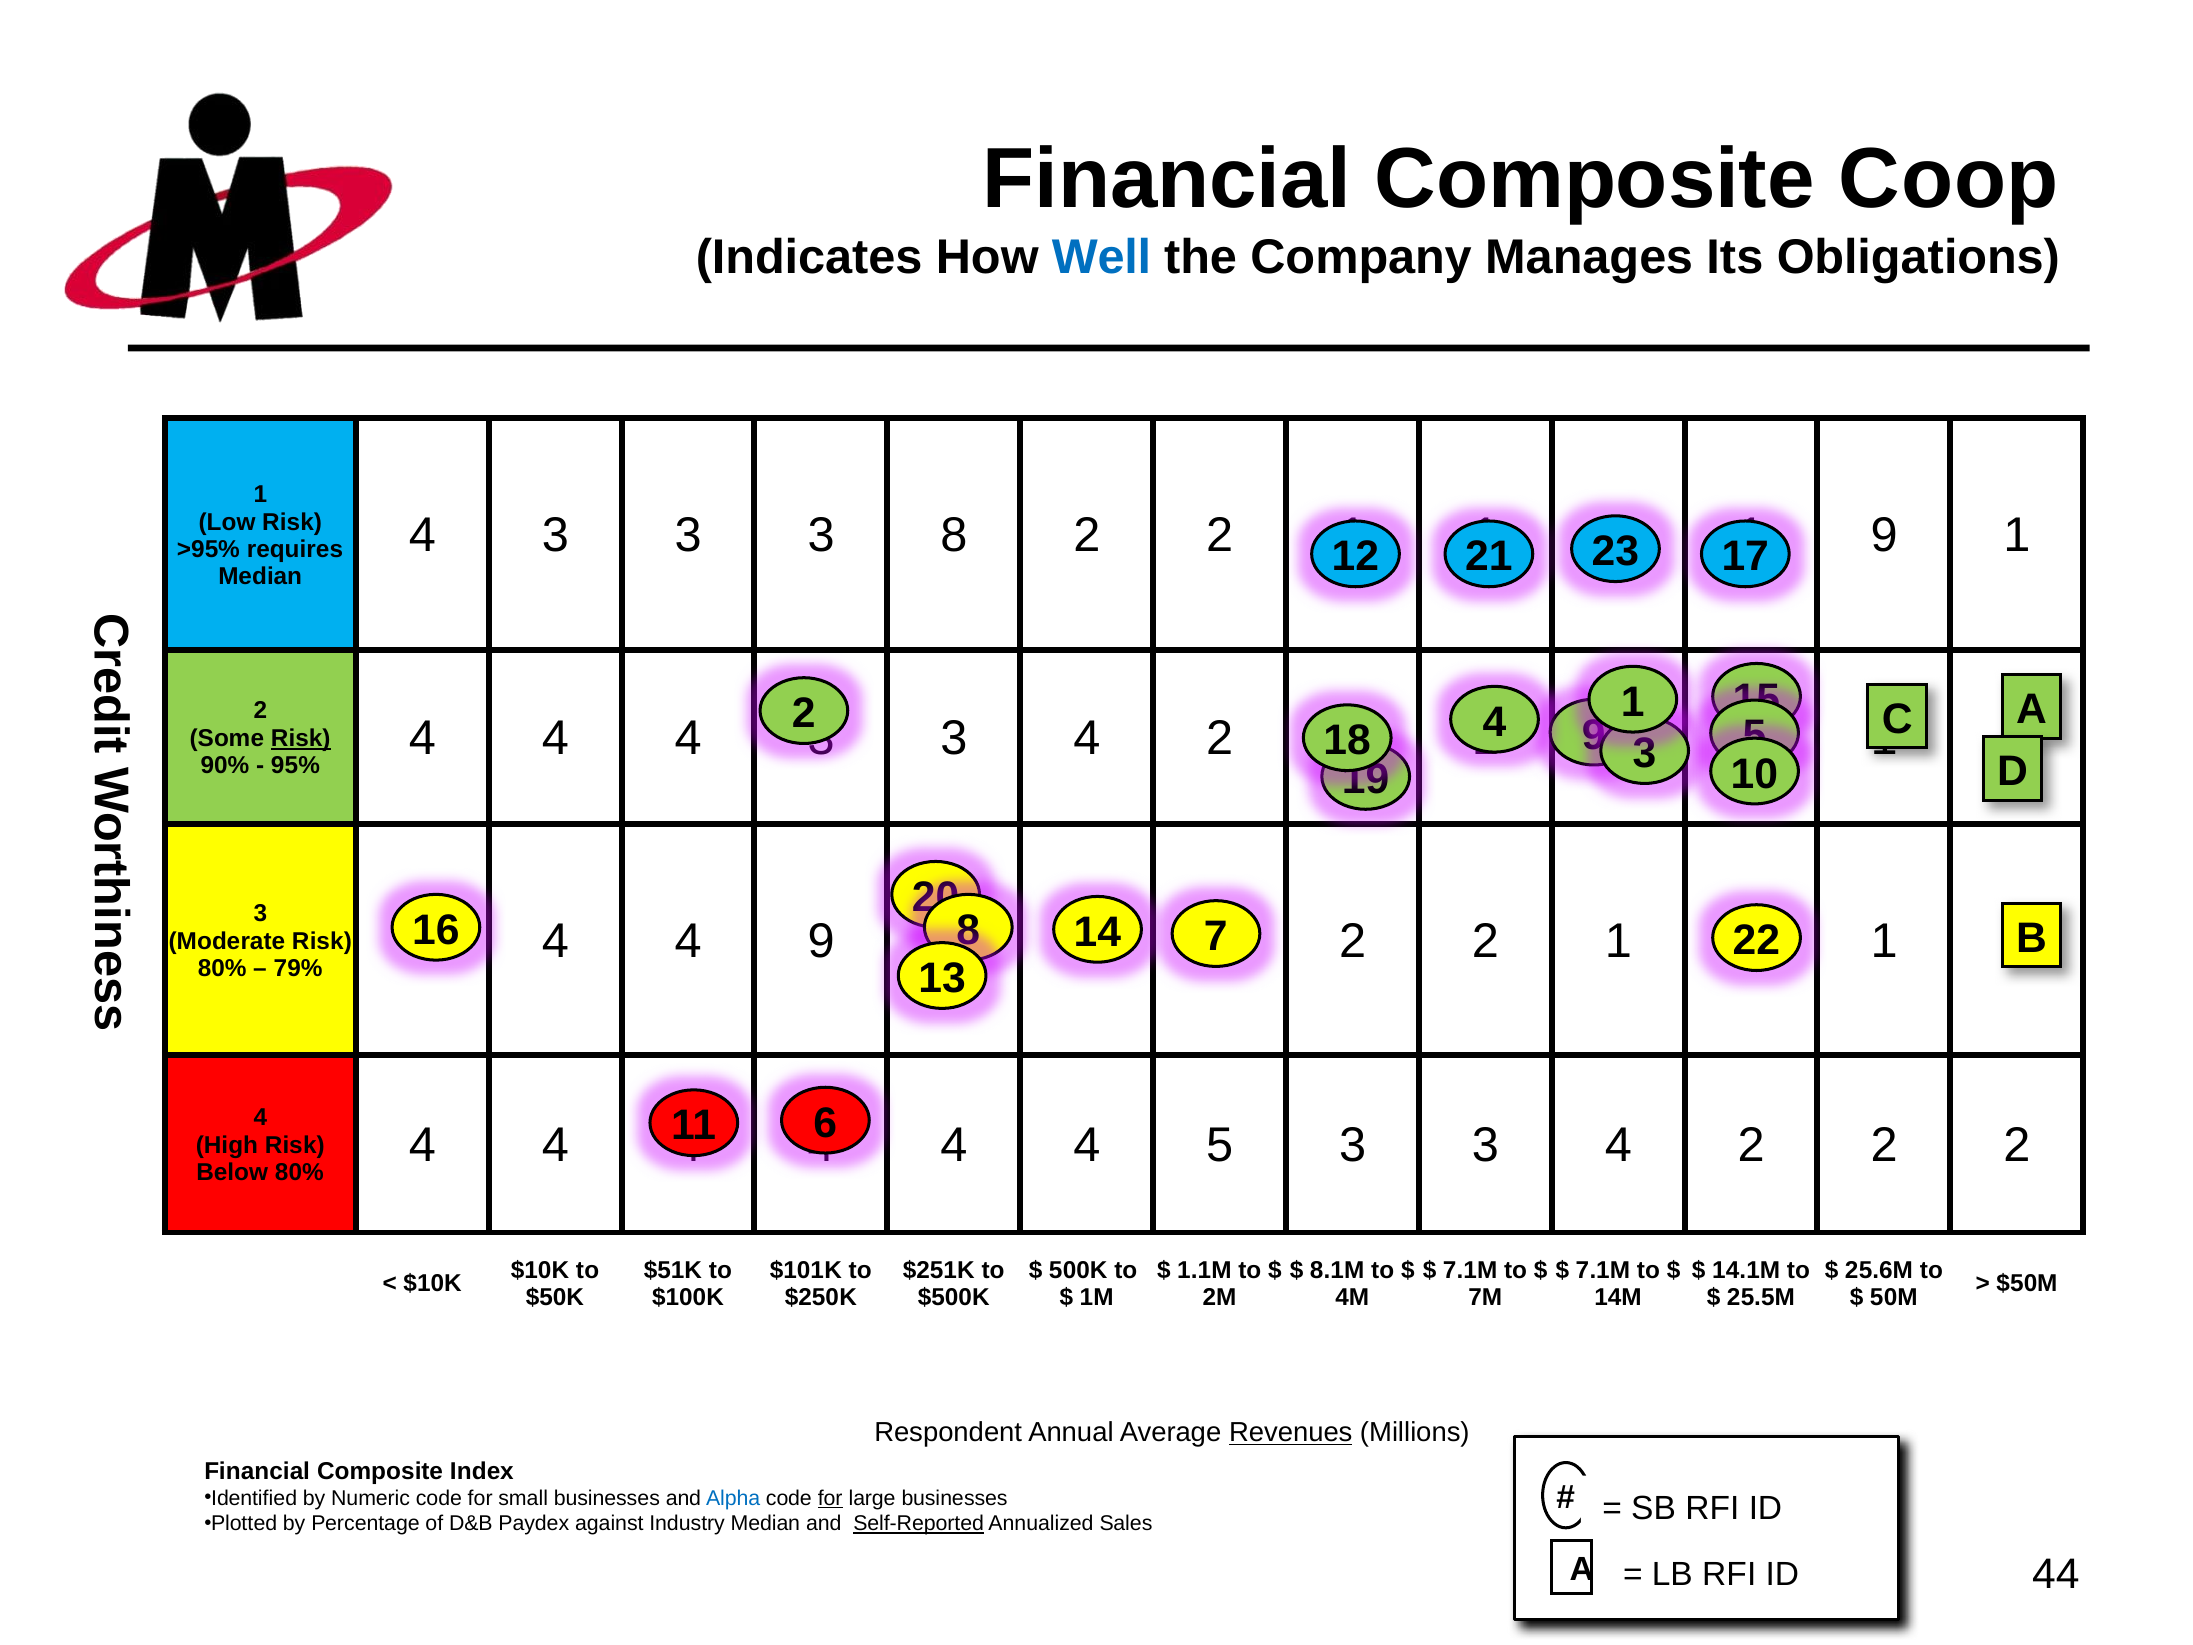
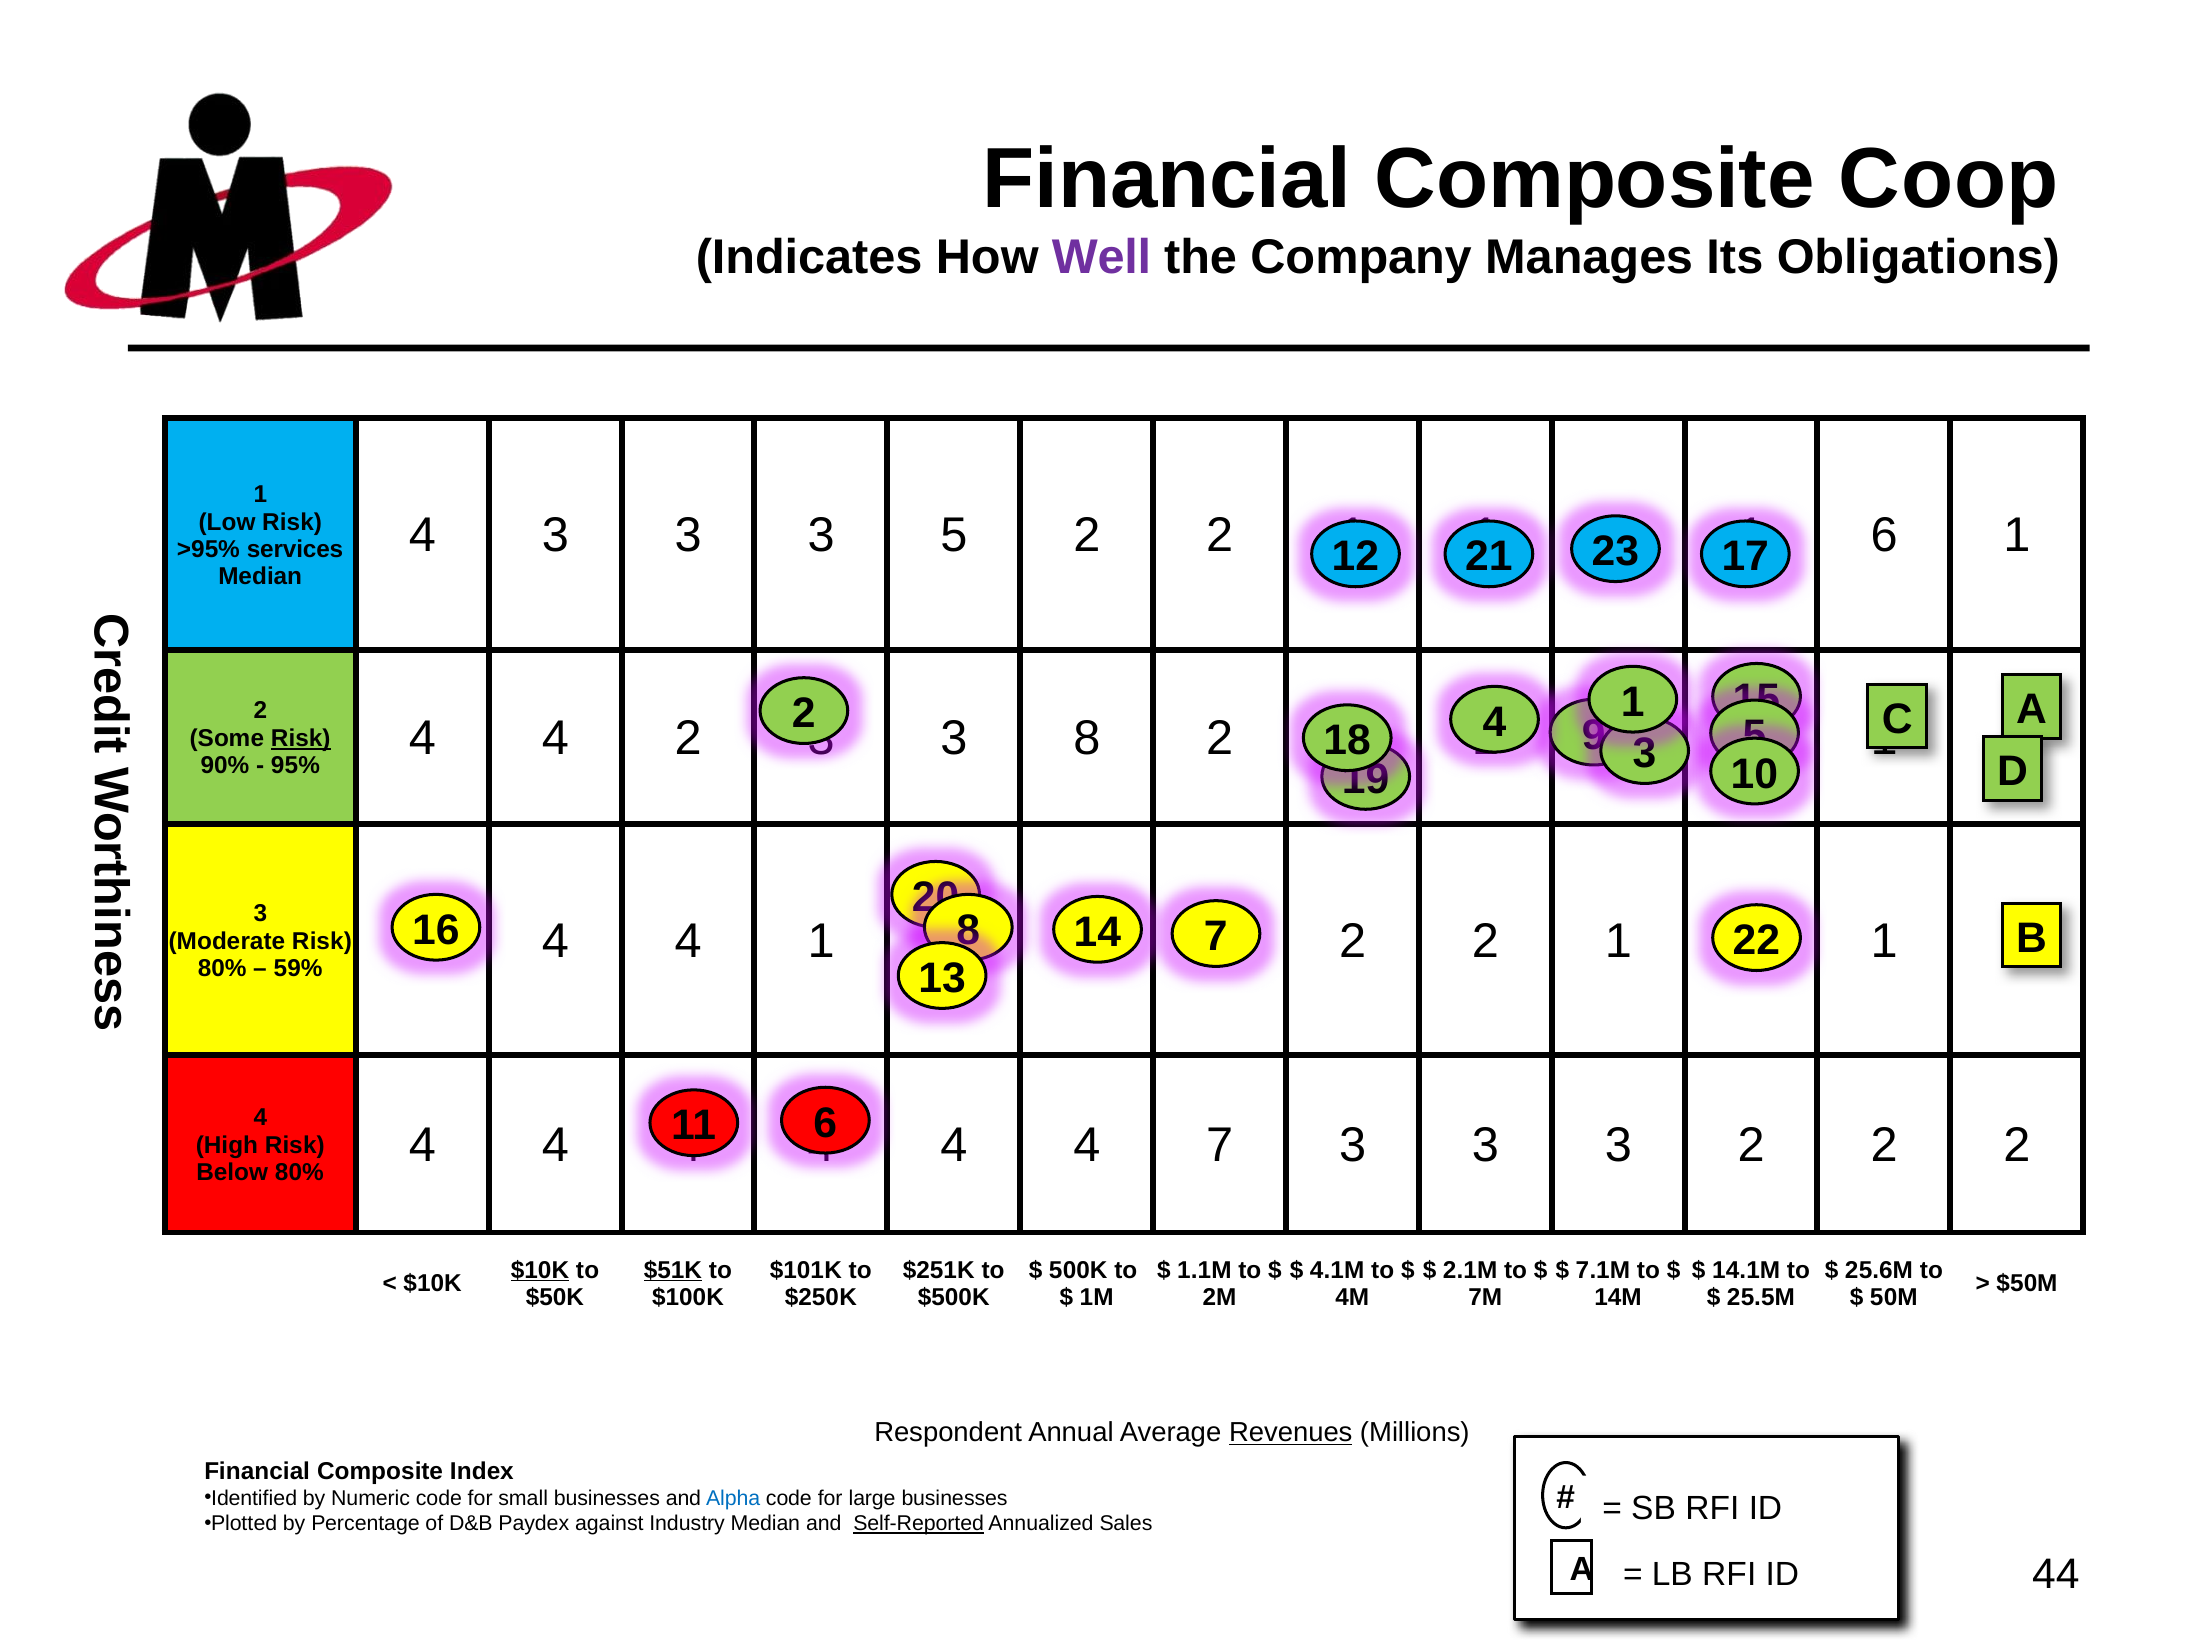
Well colour: blue -> purple (1101, 257)
3 8: 8 -> 5 (954, 536)
9: 9 -> 6 (1884, 536)
requires: requires -> services (295, 549)
4: 4 -> 2 (688, 738)
4: 4 -> 8 (1087, 738)
4 9: 9 -> 1 (821, 941)
79%: 79% -> 59% (298, 968)
4 5: 5 -> 7 (1220, 1145)
4: 4 -> 3 (1618, 1145)
$10K underline: none -> present (540, 1270)
$51K underline: none -> present (673, 1270)
8.1M: 8.1M -> 4.1M (1337, 1270)
7.1M: 7.1M -> 2.1M (1470, 1270)
for underline: present -> none (830, 1498)
